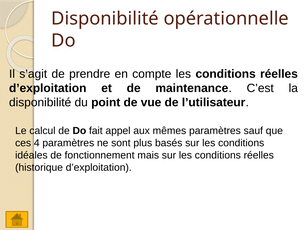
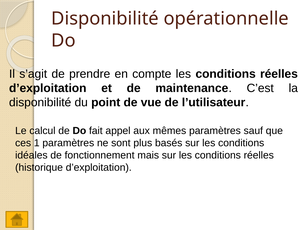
4: 4 -> 1 (37, 143)
